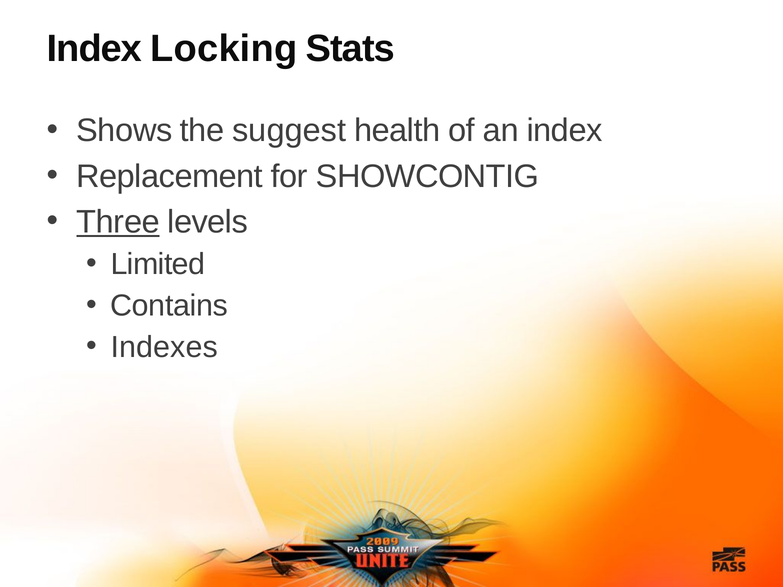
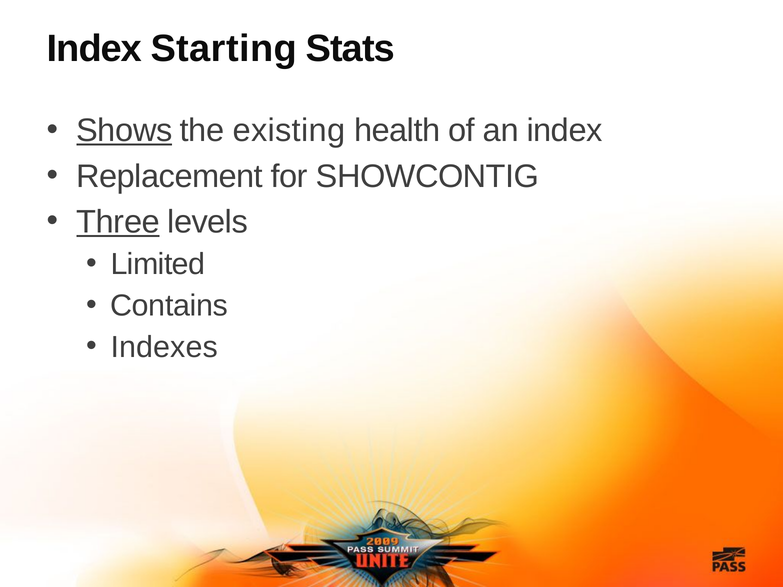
Locking: Locking -> Starting (224, 49)
Shows underline: none -> present (124, 131)
suggest: suggest -> existing (289, 131)
